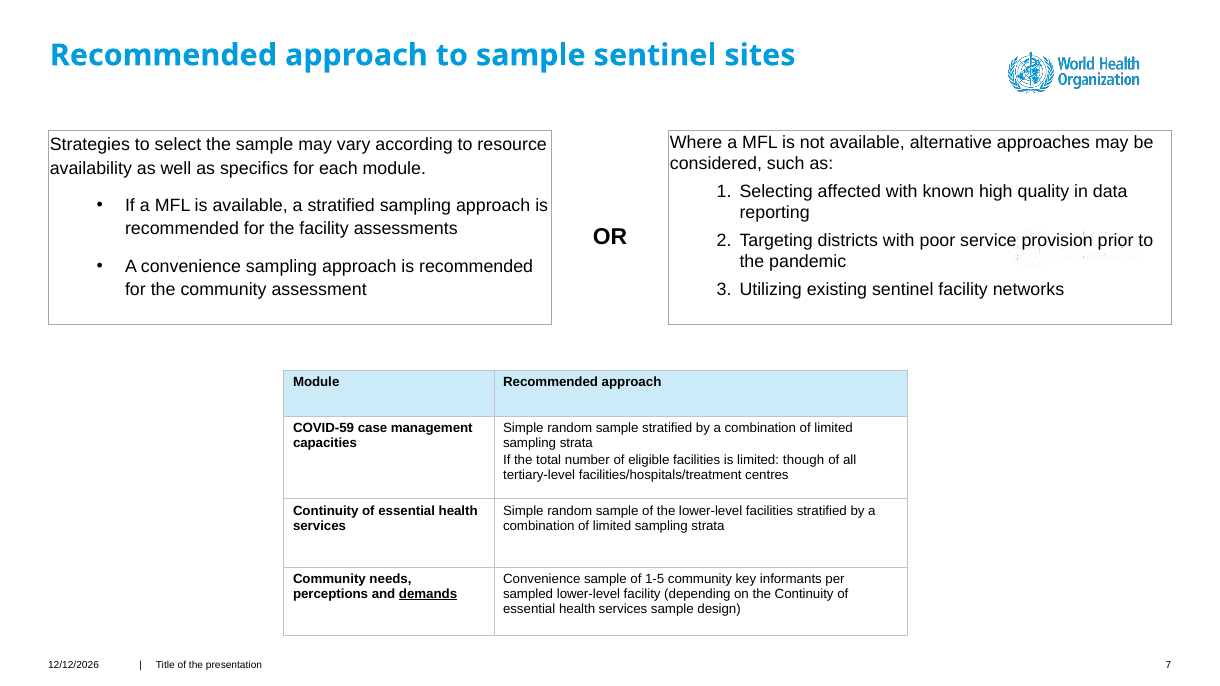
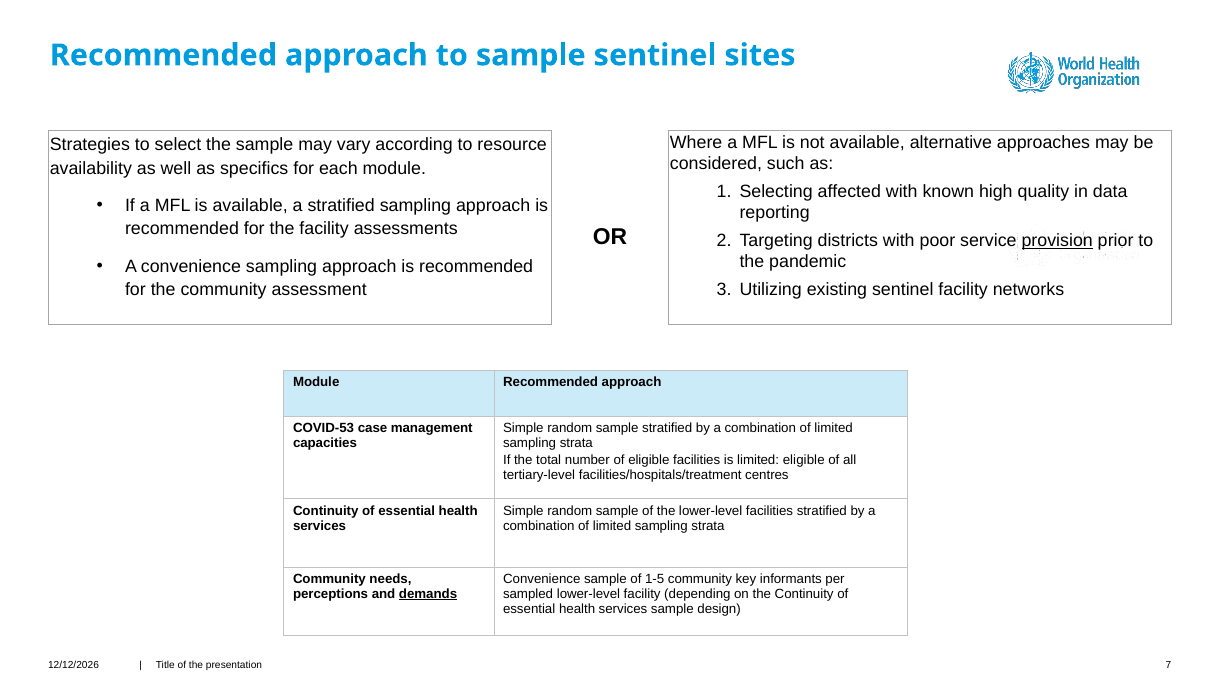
provision underline: none -> present (1057, 241)
COVID-59: COVID-59 -> COVID-53 (324, 428)
limited though: though -> eligible (804, 461)
